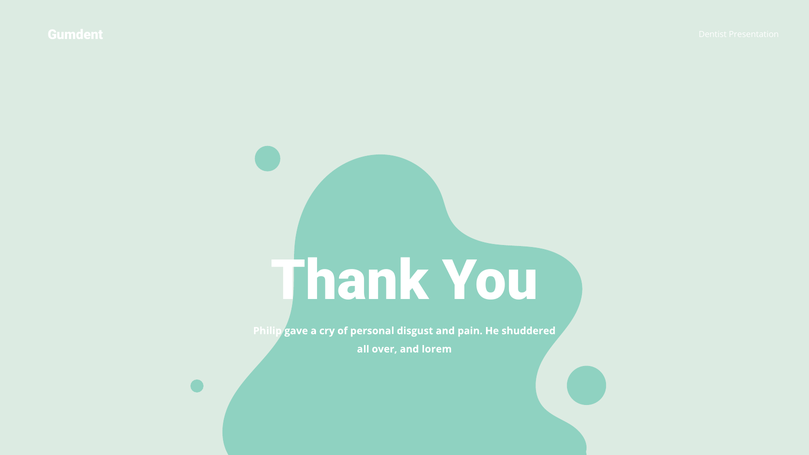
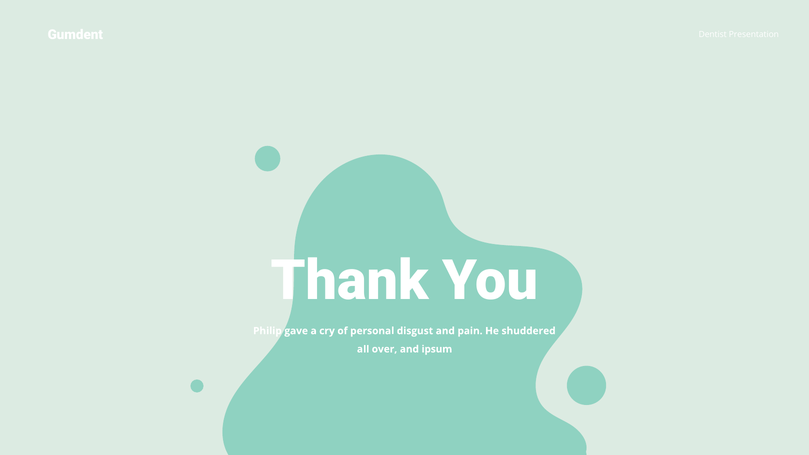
lorem: lorem -> ipsum (437, 349)
